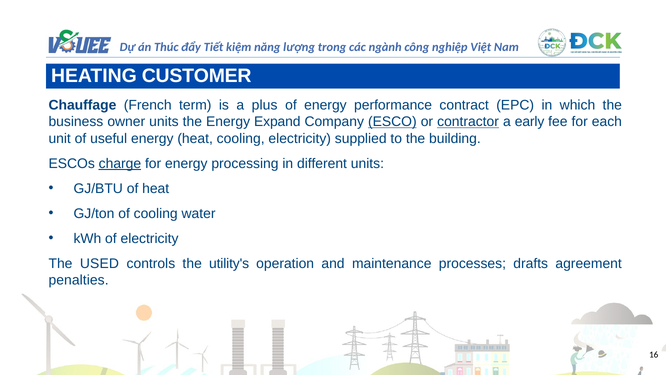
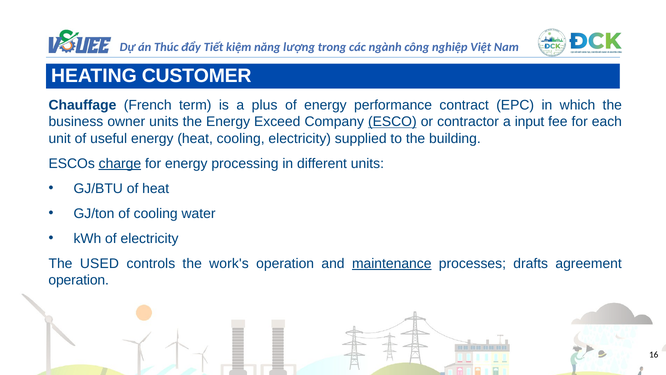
Expand: Expand -> Exceed (277, 122)
contractor underline: present -> none (468, 122)
early: early -> input (530, 122)
utility's: utility's -> work's (229, 263)
maintenance underline: none -> present (392, 263)
penalties: penalties -> operation (79, 280)
